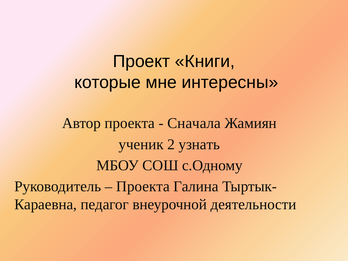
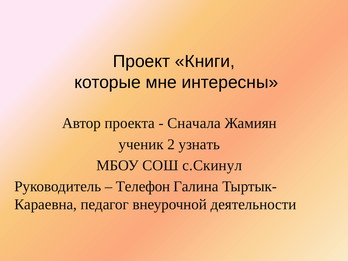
с.Одному: с.Одному -> с.Скинул (212, 165)
Проекта: Проекта -> Телефон (143, 187)
